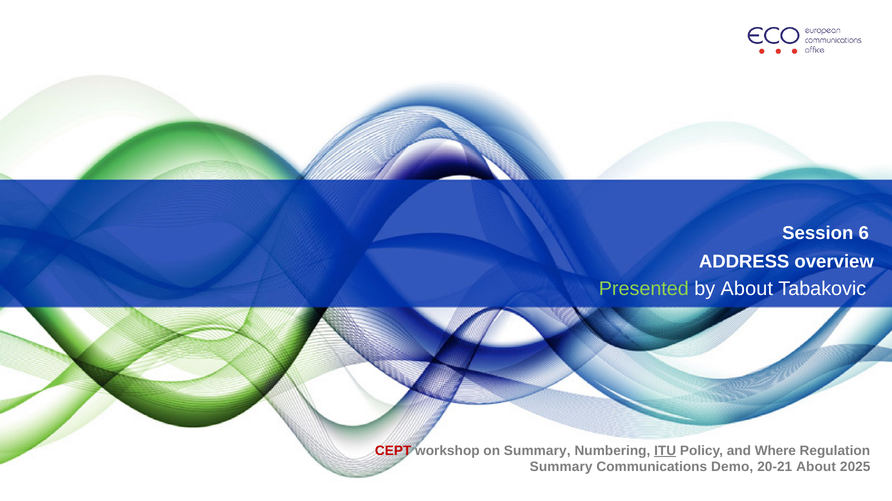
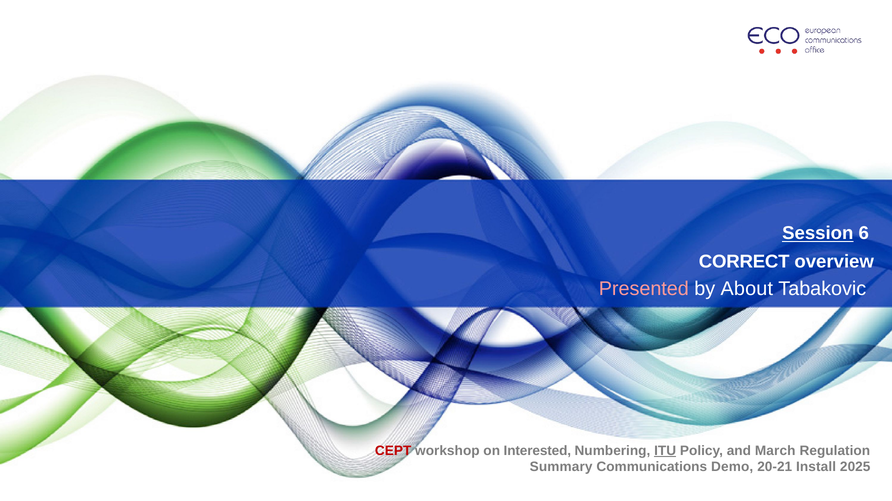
Session underline: none -> present (818, 234)
ADDRESS: ADDRESS -> CORRECT (744, 262)
Presented colour: light green -> pink (644, 289)
on Summary: Summary -> Interested (537, 451)
Where: Where -> March (775, 451)
20-21 About: About -> Install (816, 468)
